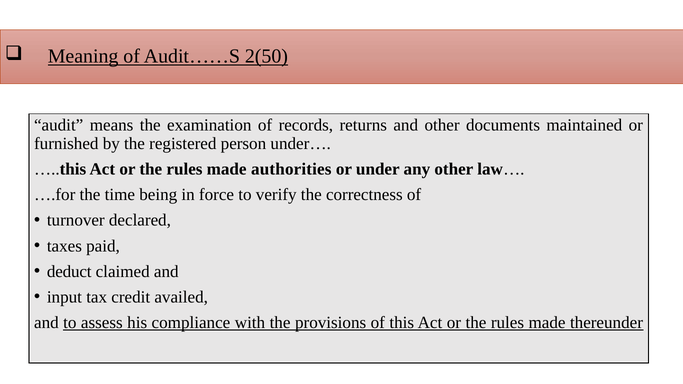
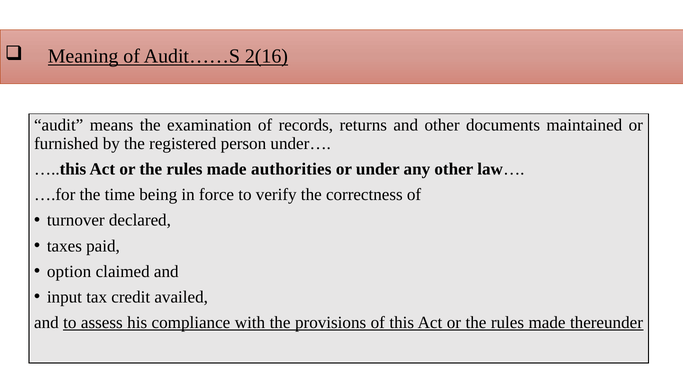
2(50: 2(50 -> 2(16 (266, 56)
deduct: deduct -> option (69, 272)
